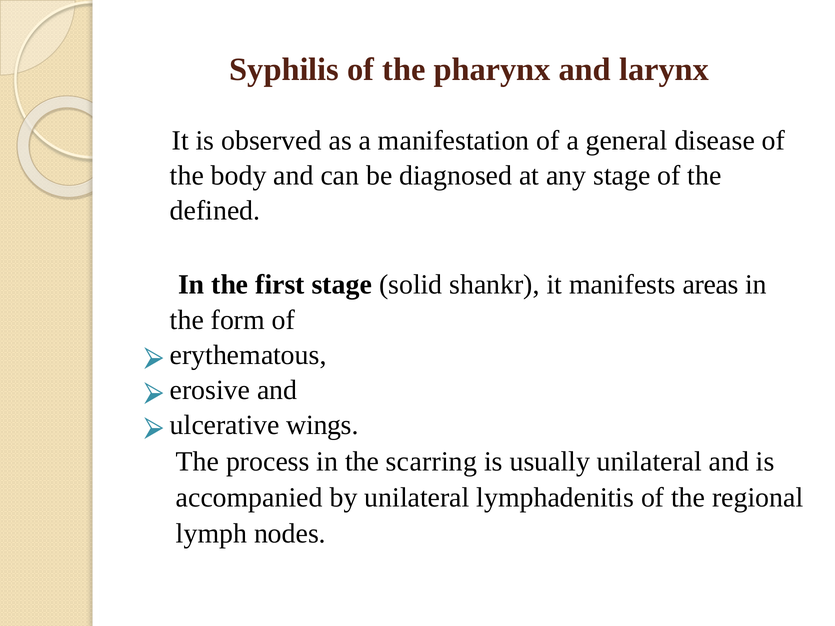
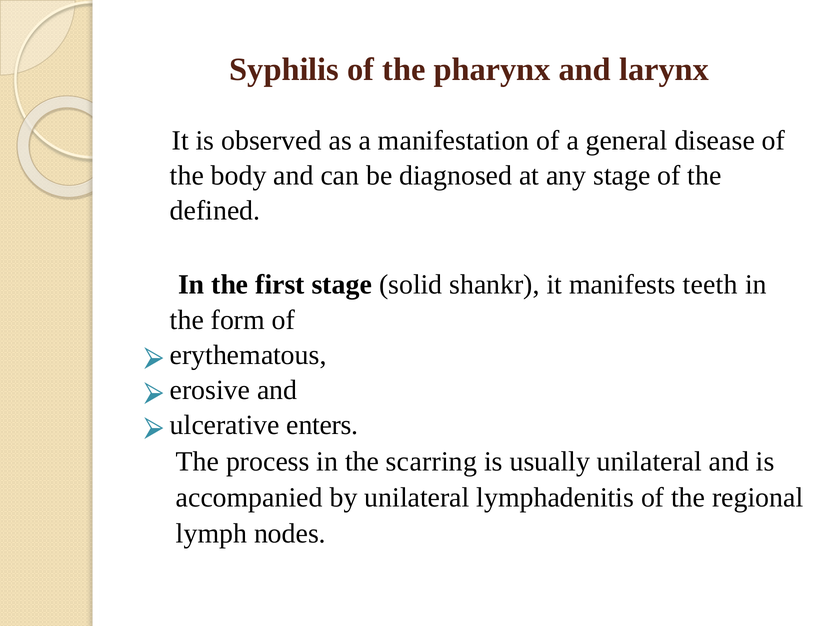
areas: areas -> teeth (710, 285)
wings: wings -> enters (322, 425)
